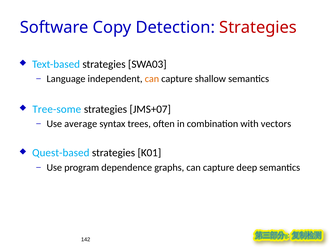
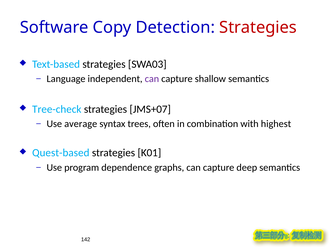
can colour: orange -> purple (152, 79)
Tree-some: Tree-some -> Tree-check (57, 109)
vectors: vectors -> highest (276, 124)
